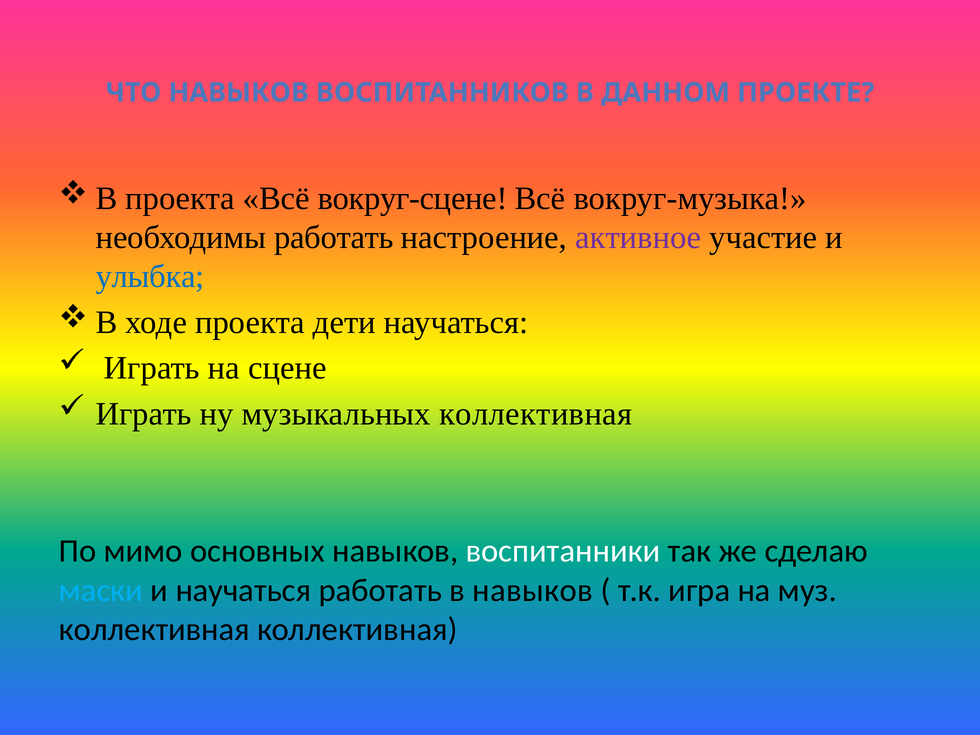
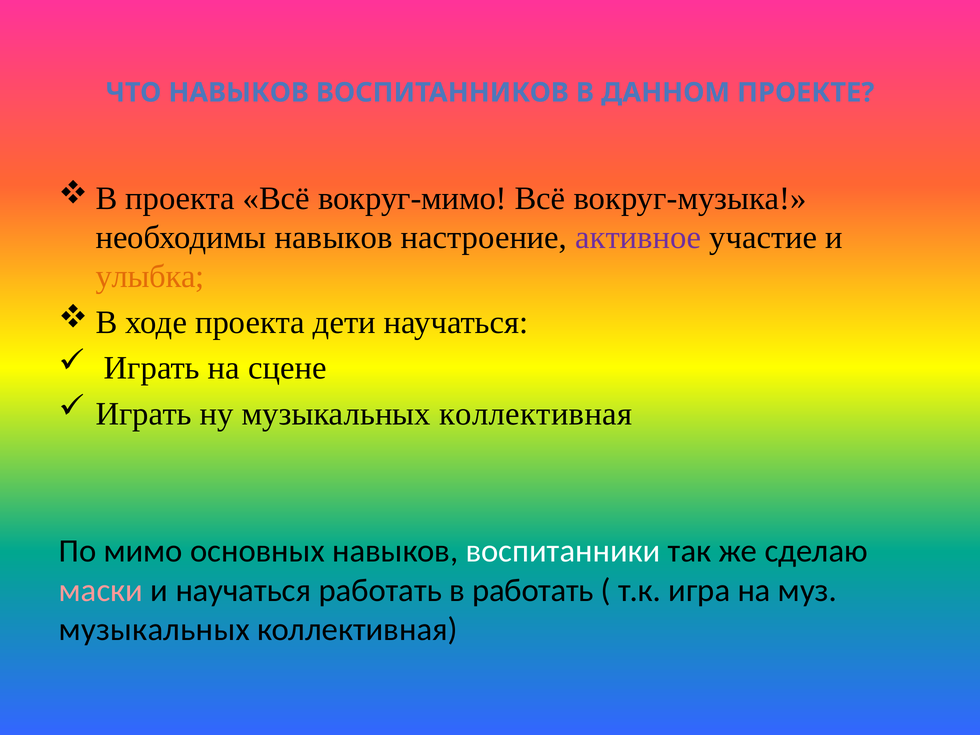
вокруг-сцене: вокруг-сцене -> вокруг-мимо (412, 198)
необходимы работать: работать -> навыков (334, 237)
улыбка colour: blue -> orange (150, 277)
маски colour: light blue -> pink (101, 590)
в навыков: навыков -> работать (533, 590)
коллективная: коллективная -> музыкальных (154, 629)
